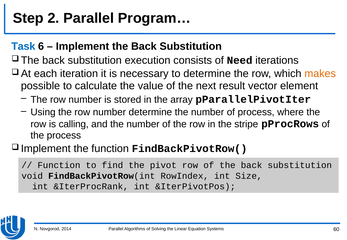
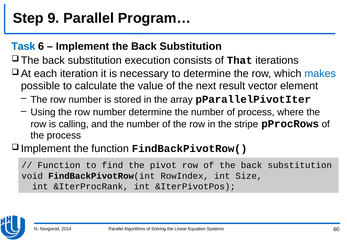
2: 2 -> 9 (53, 18)
Need: Need -> That (240, 60)
makes colour: orange -> blue (320, 74)
